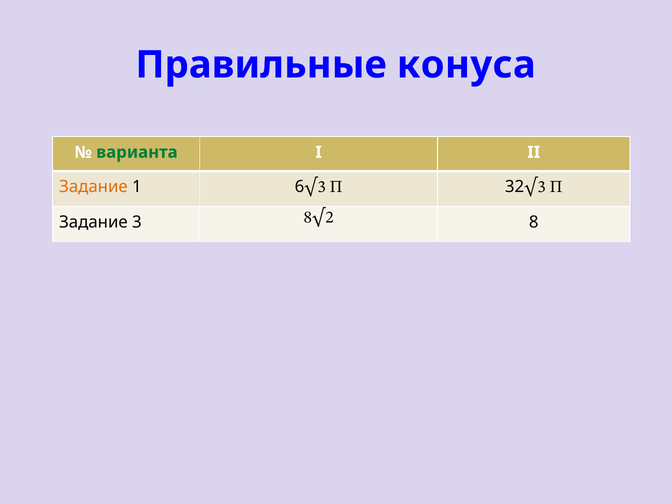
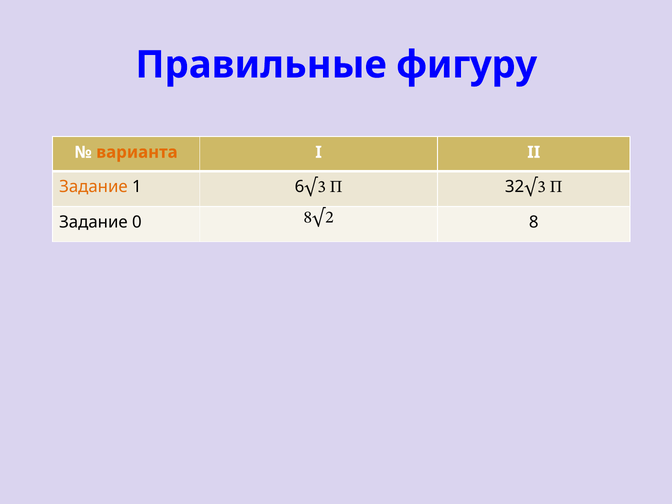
конуса: конуса -> фигуру (467, 65)
варианта colour: green -> orange (137, 152)
3: 3 -> 0 (137, 222)
